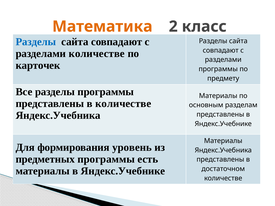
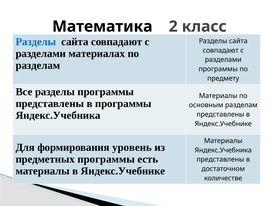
Математика colour: orange -> black (102, 27)
разделами количестве: количестве -> материалах (97, 54)
карточек: карточек -> разделам (38, 65)
в количестве: количестве -> программы (123, 104)
